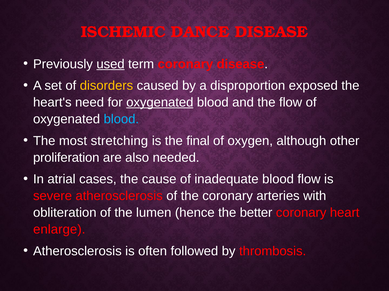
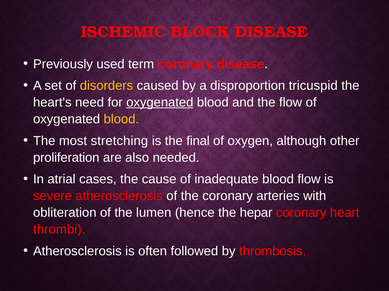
DANCE: DANCE -> BLOCK (200, 32)
used underline: present -> none (111, 64)
exposed: exposed -> tricuspid (313, 86)
blood colour: light blue -> yellow (121, 119)
better: better -> hepar (256, 213)
enlarge: enlarge -> thrombi (59, 230)
